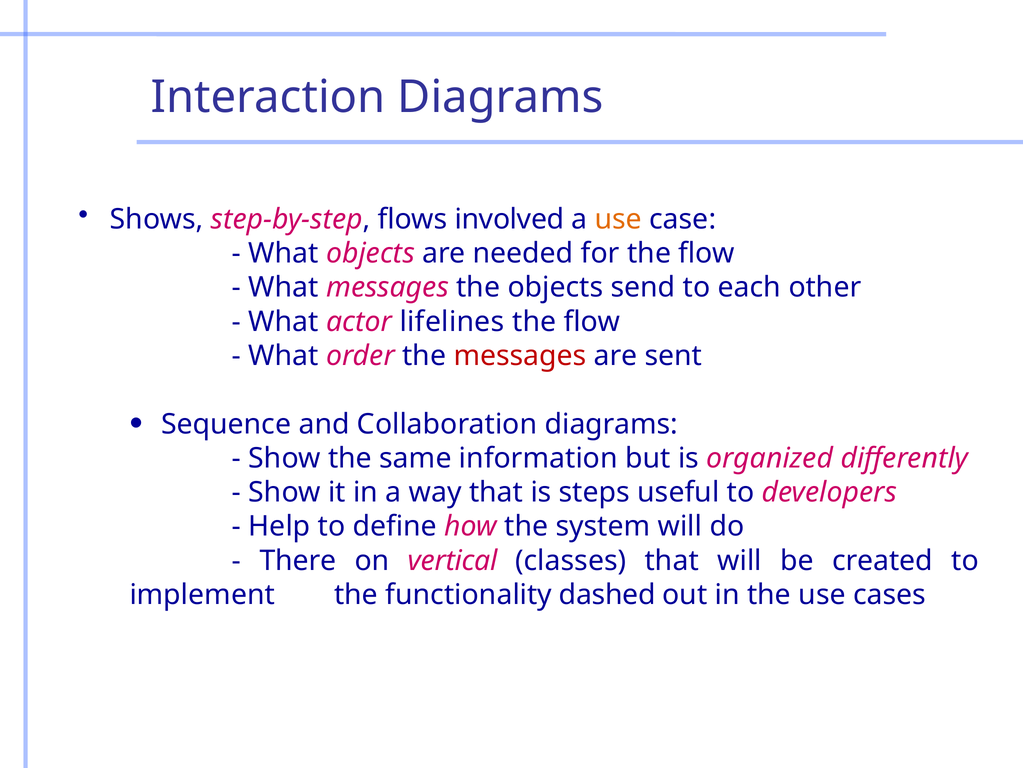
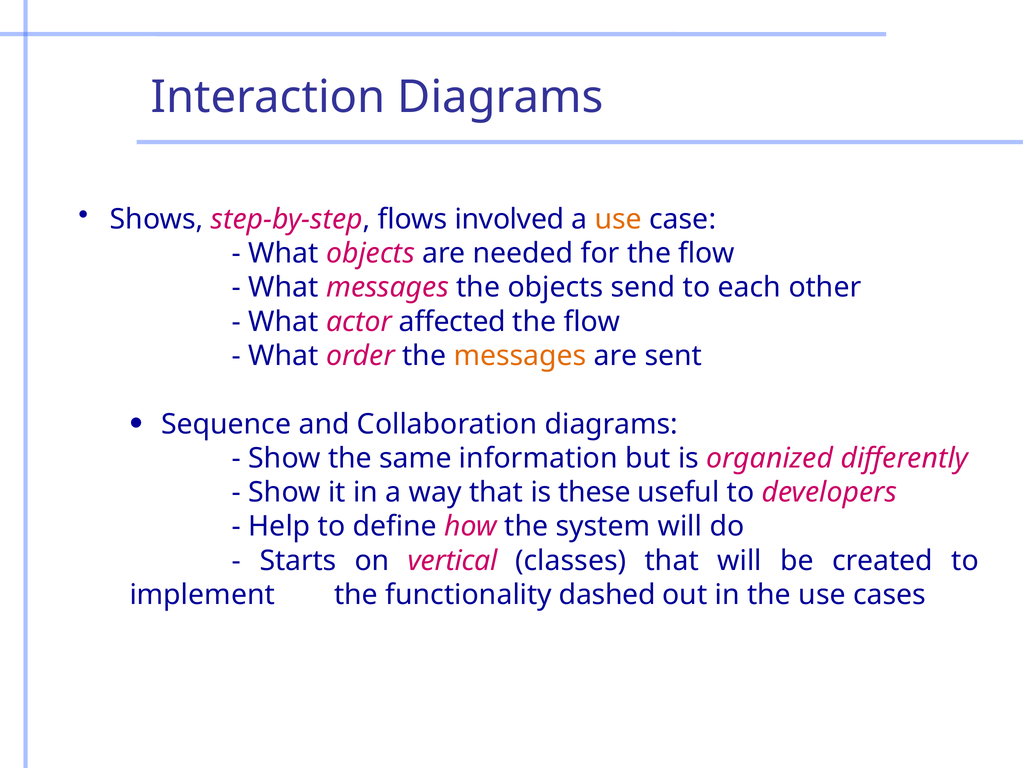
lifelines: lifelines -> affected (452, 321)
messages colour: red -> orange (520, 356)
steps: steps -> these (595, 492)
There: There -> Starts (298, 560)
